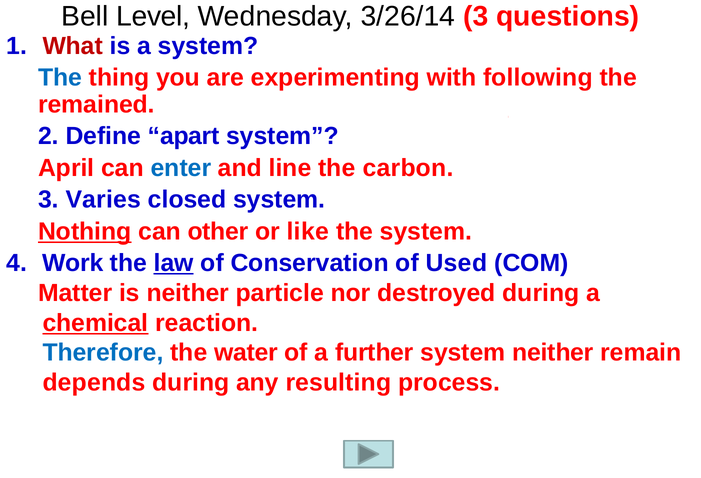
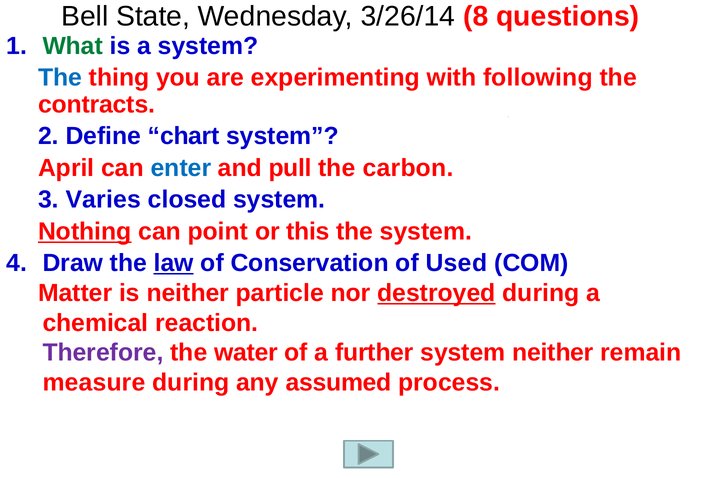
Level: Level -> State (153, 16)
3/26/14 3: 3 -> 8 (476, 16)
What colour: red -> green (73, 46)
remained: remained -> contracts (97, 104)
apart: apart -> chart (184, 136)
line: line -> pull (290, 168)
other: other -> point (218, 231)
like: like -> this (308, 231)
Work: Work -> Draw (73, 263)
destroyed underline: none -> present (436, 293)
chemical underline: present -> none (95, 323)
Therefore colour: blue -> purple (103, 353)
depends: depends -> measure (94, 382)
resulting: resulting -> assumed (339, 382)
